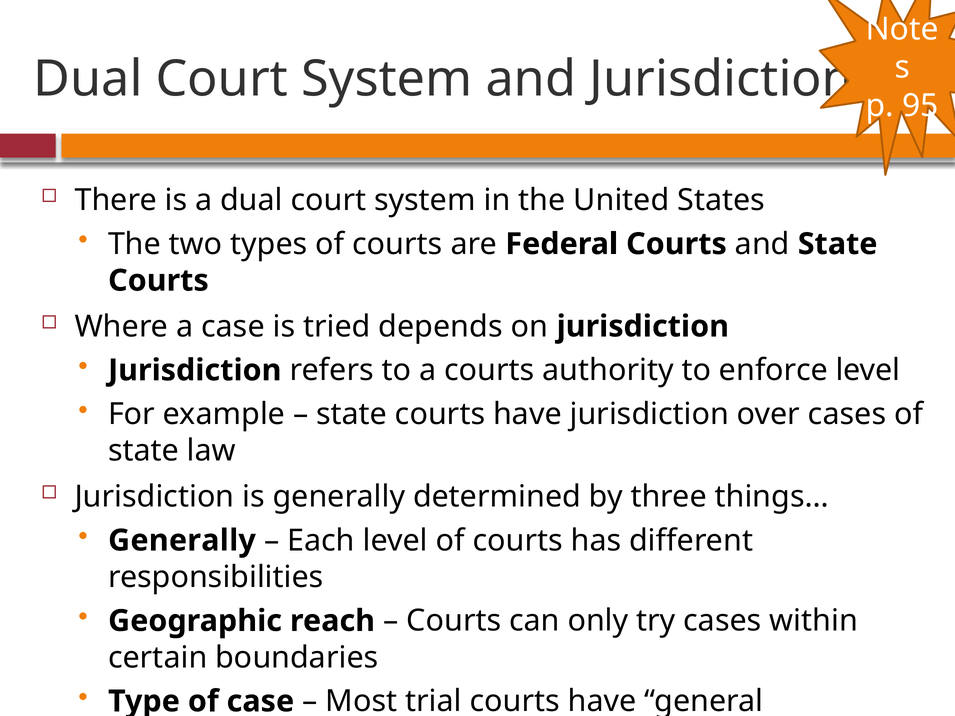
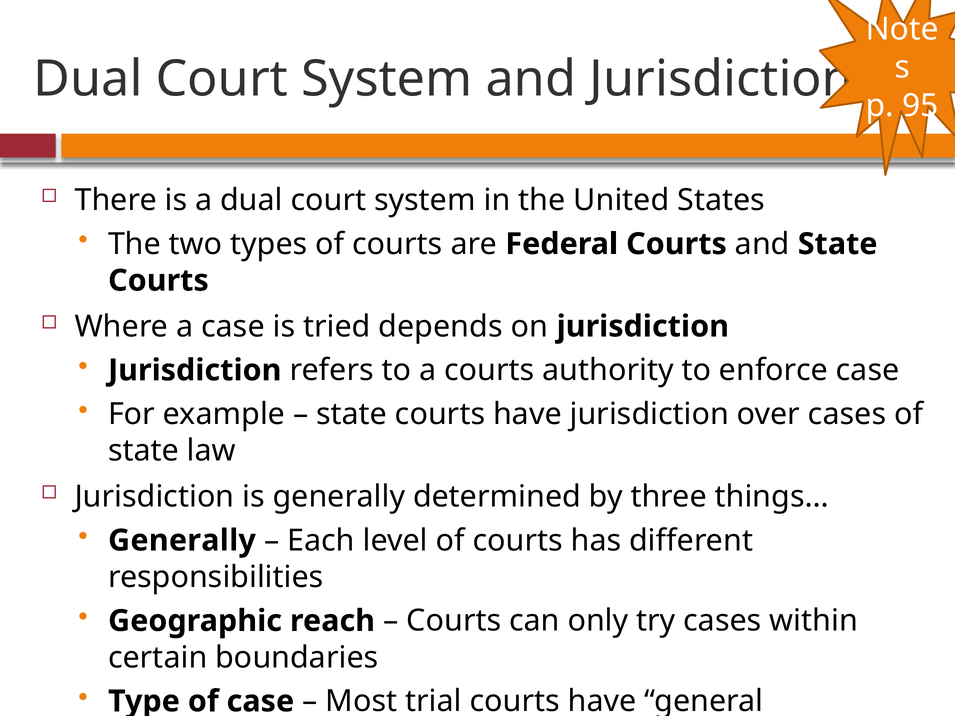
enforce level: level -> case (868, 370)
